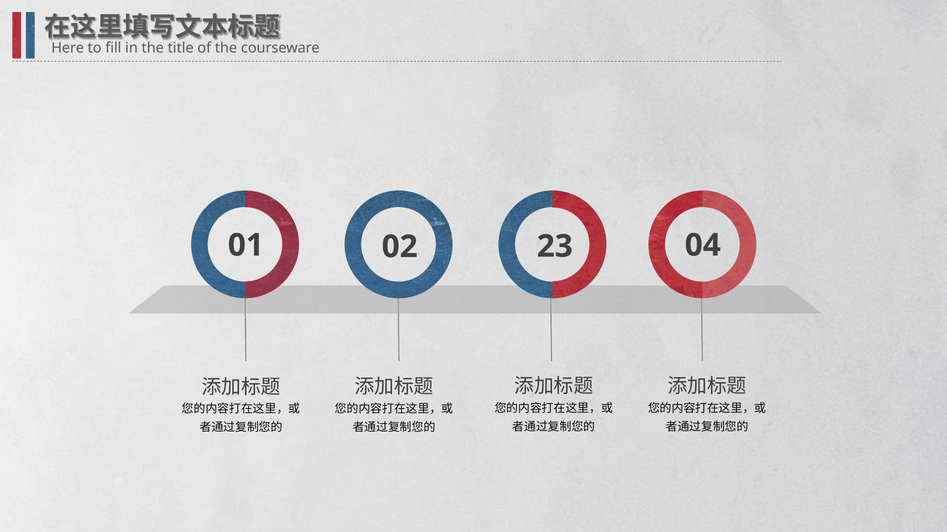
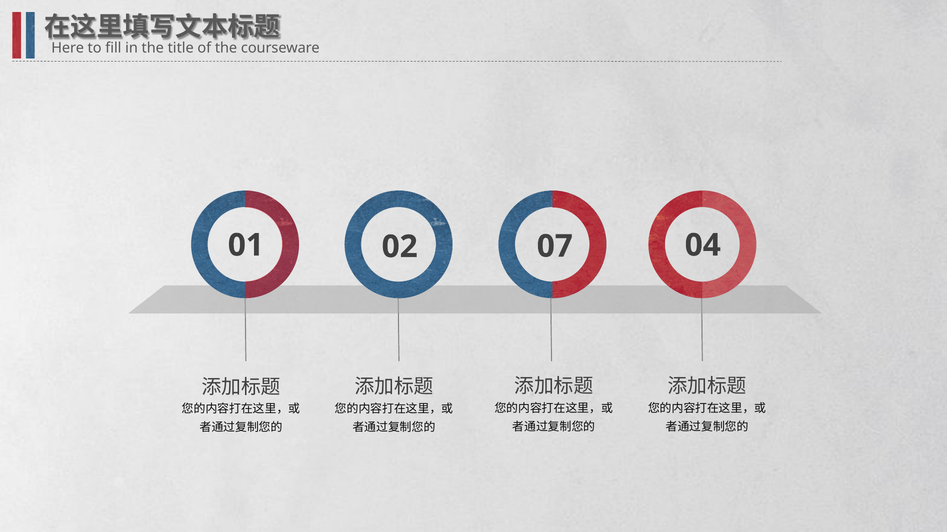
23: 23 -> 07 (555, 247)
